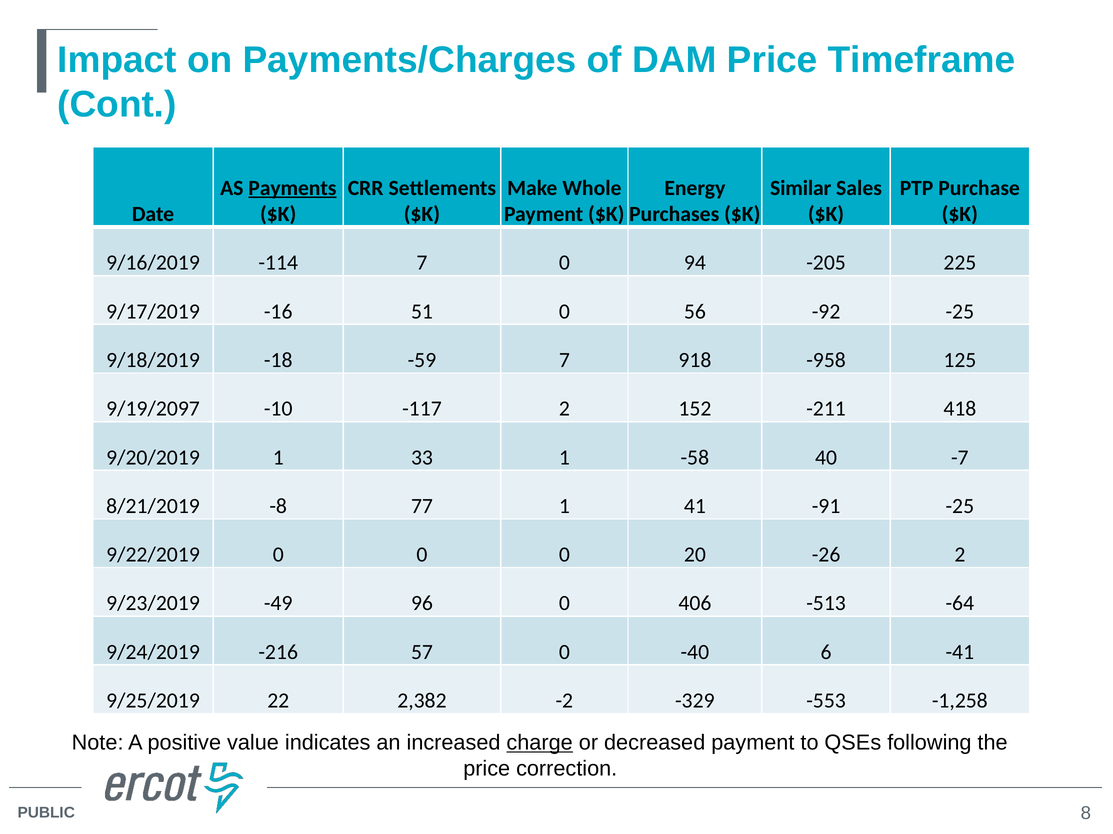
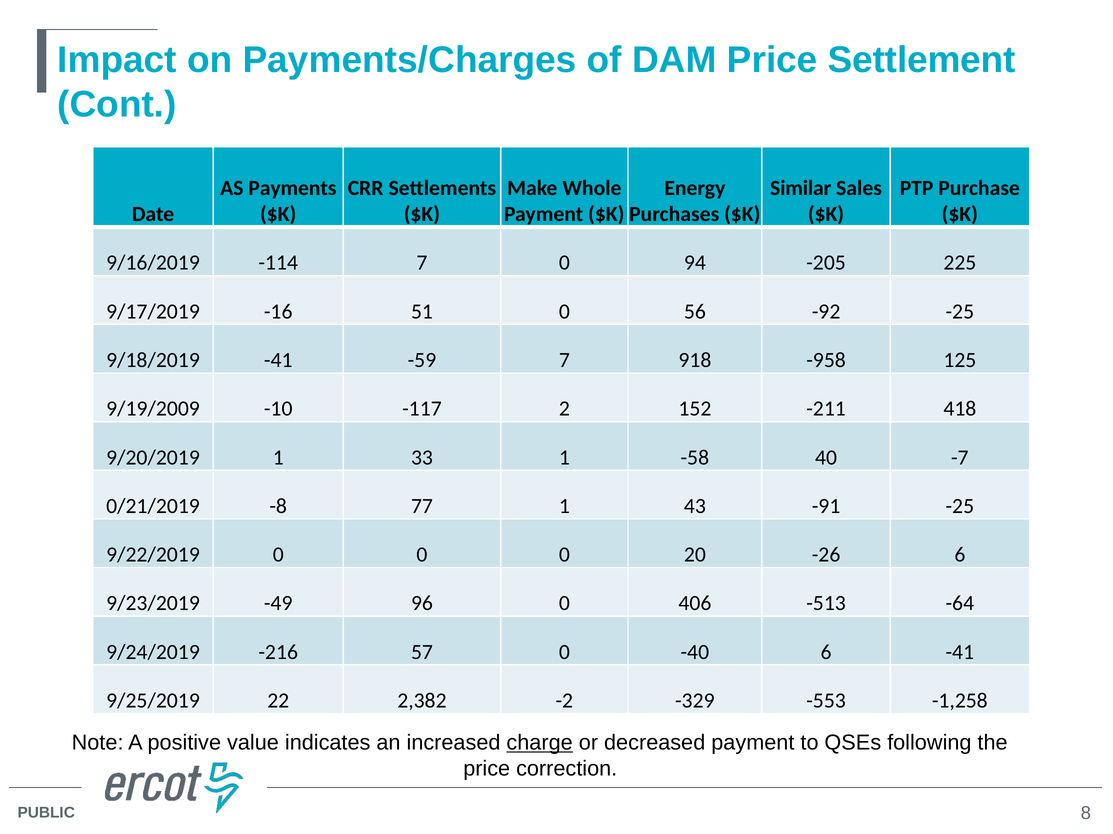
Timeframe: Timeframe -> Settlement (922, 60)
Payments underline: present -> none (292, 188)
9/18/2019 -18: -18 -> -41 (278, 360)
9/19/2097: 9/19/2097 -> 9/19/2009 (153, 409)
8/21/2019: 8/21/2019 -> 0/21/2019 (153, 507)
41: 41 -> 43 (695, 507)
-26 2: 2 -> 6 (960, 555)
